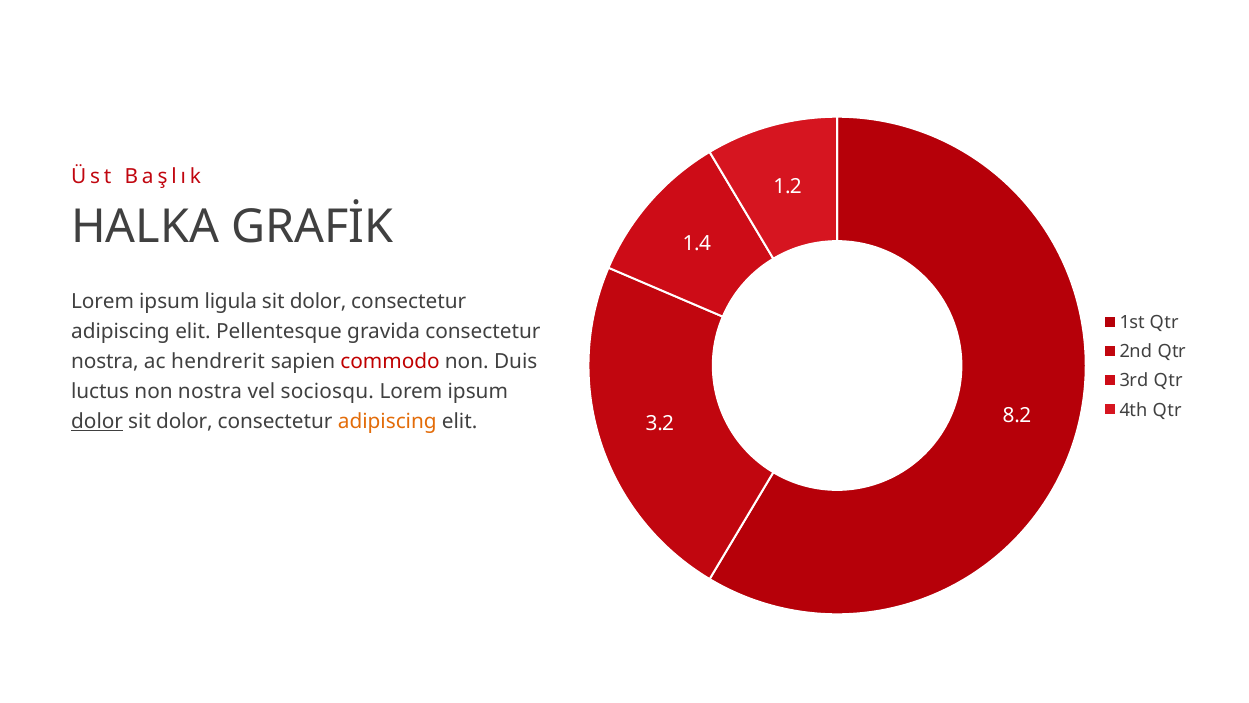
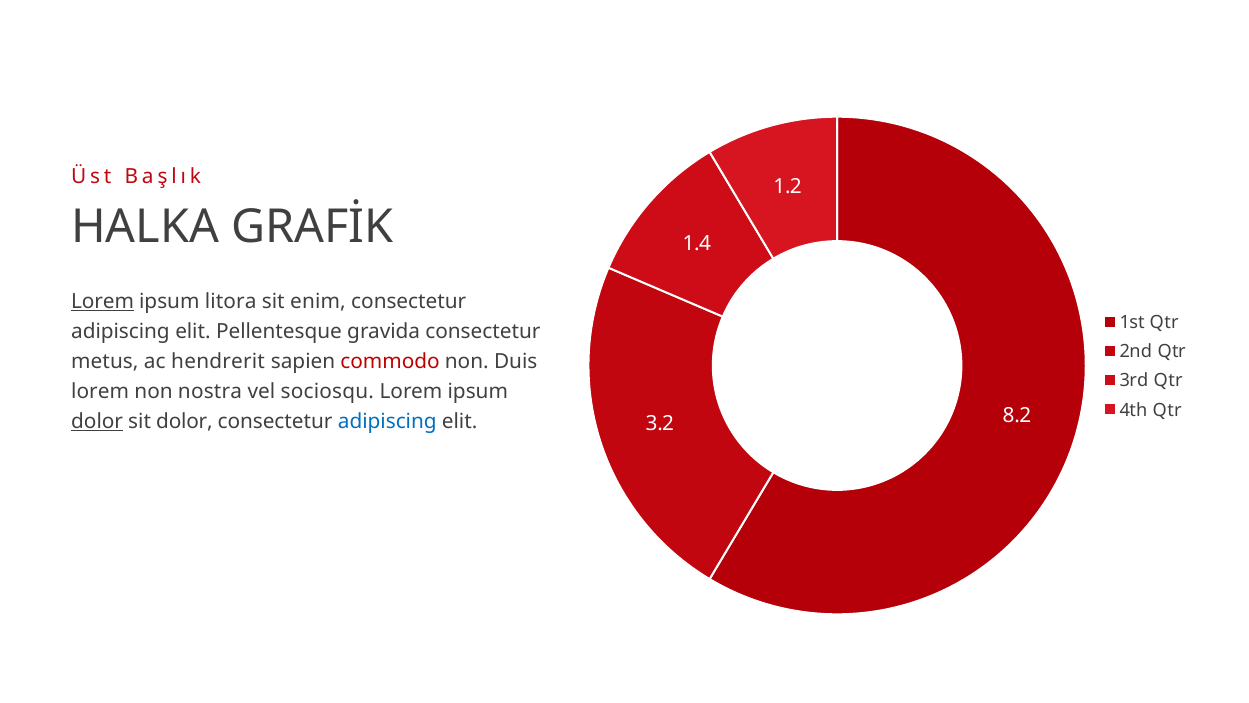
Lorem underline: none -> present (103, 301)
ligula: ligula -> litora (231, 301)
dolor: dolor -> enim (318, 301)
nostra: nostra -> metus (105, 361)
luctus: luctus -> lorem (100, 391)
adipiscing colour: orange -> blue (387, 421)
